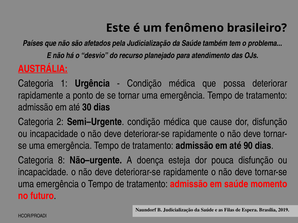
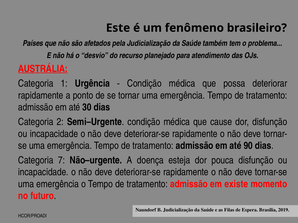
8: 8 -> 7 (62, 161)
em saúde: saúde -> existe (236, 184)
